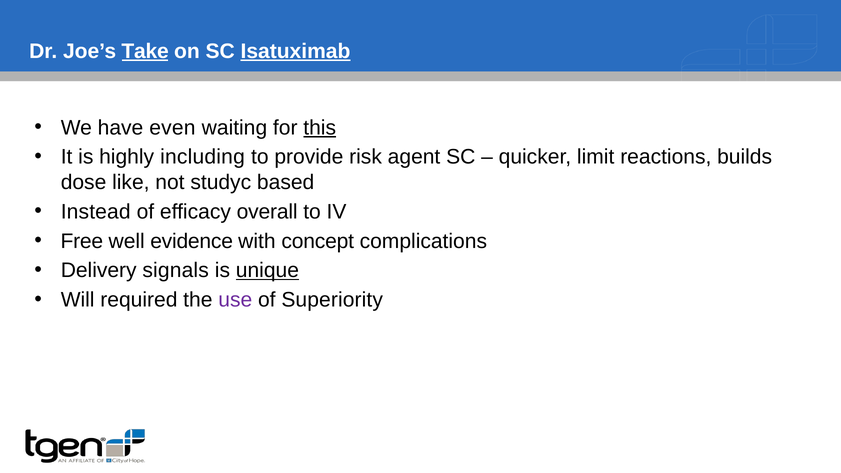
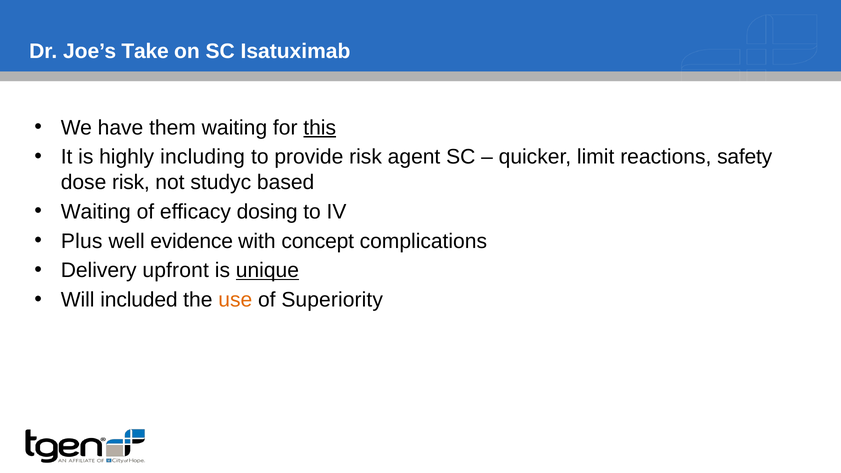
Take underline: present -> none (145, 51)
Isatuximab underline: present -> none (295, 51)
even: even -> them (173, 128)
builds: builds -> safety (745, 157)
dose like: like -> risk (131, 182)
Instead: Instead -> Waiting (96, 212)
overall: overall -> dosing (267, 212)
Free: Free -> Plus (82, 241)
signals: signals -> upfront (176, 271)
required: required -> included (139, 300)
use colour: purple -> orange (235, 300)
